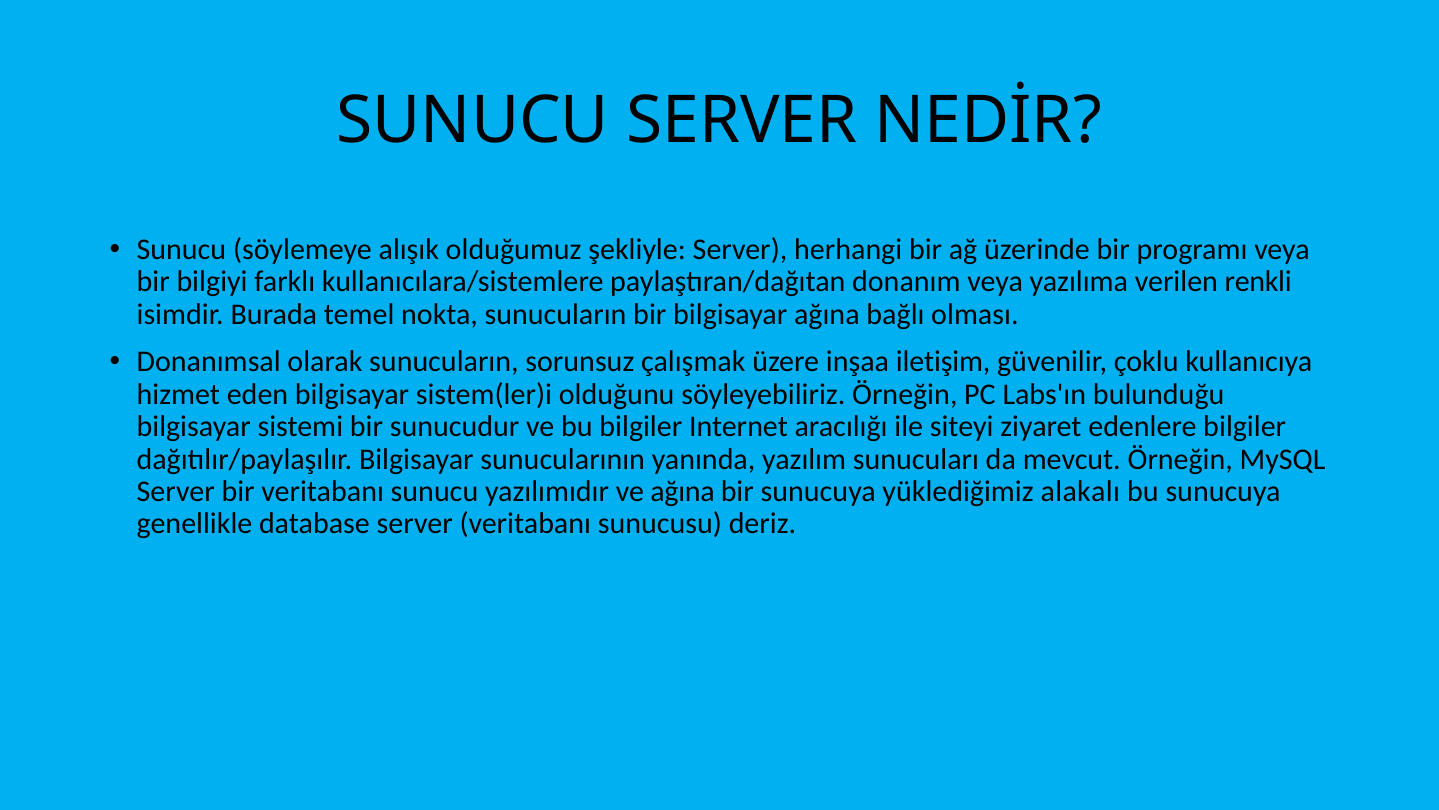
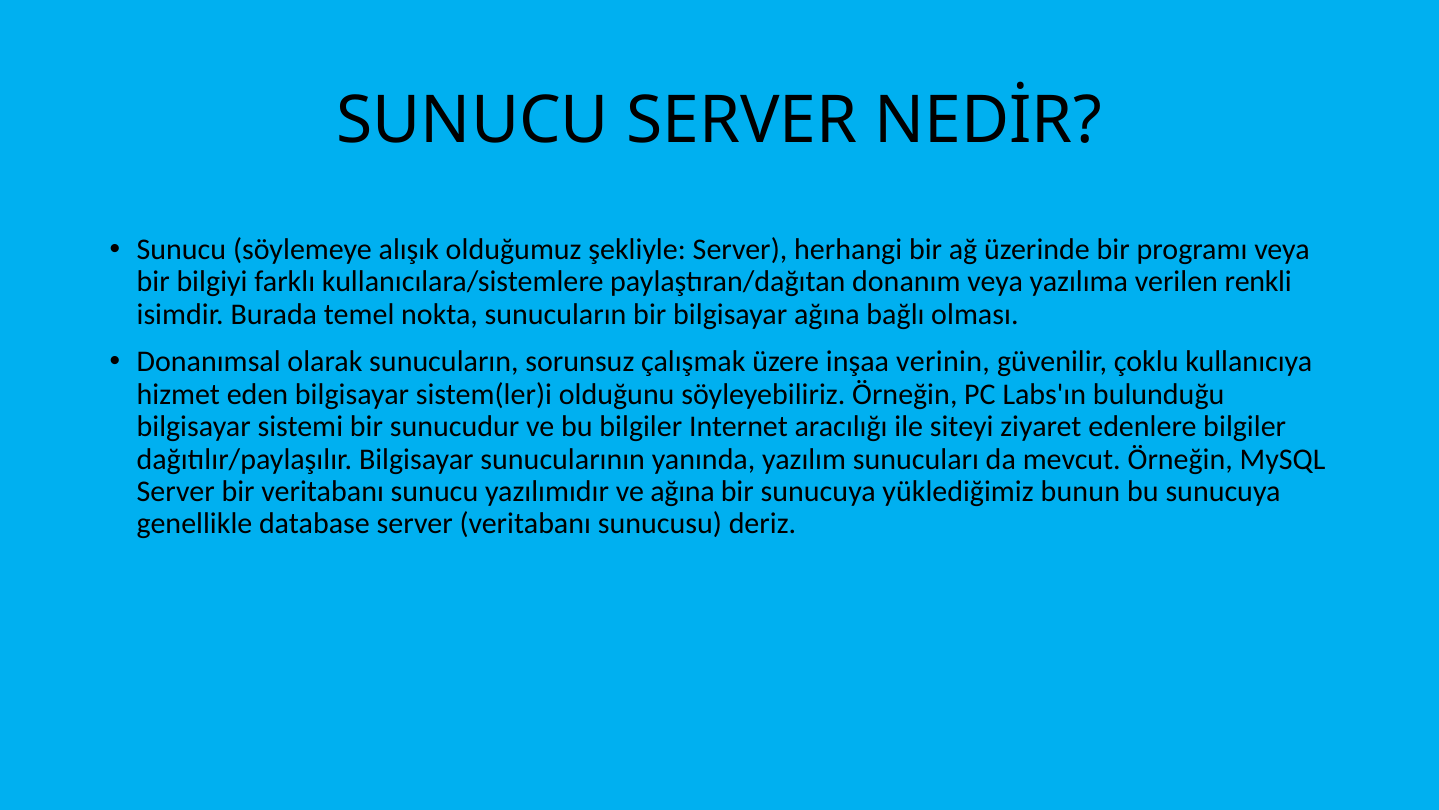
iletişim: iletişim -> verinin (943, 362)
alakalı: alakalı -> bunun (1080, 491)
